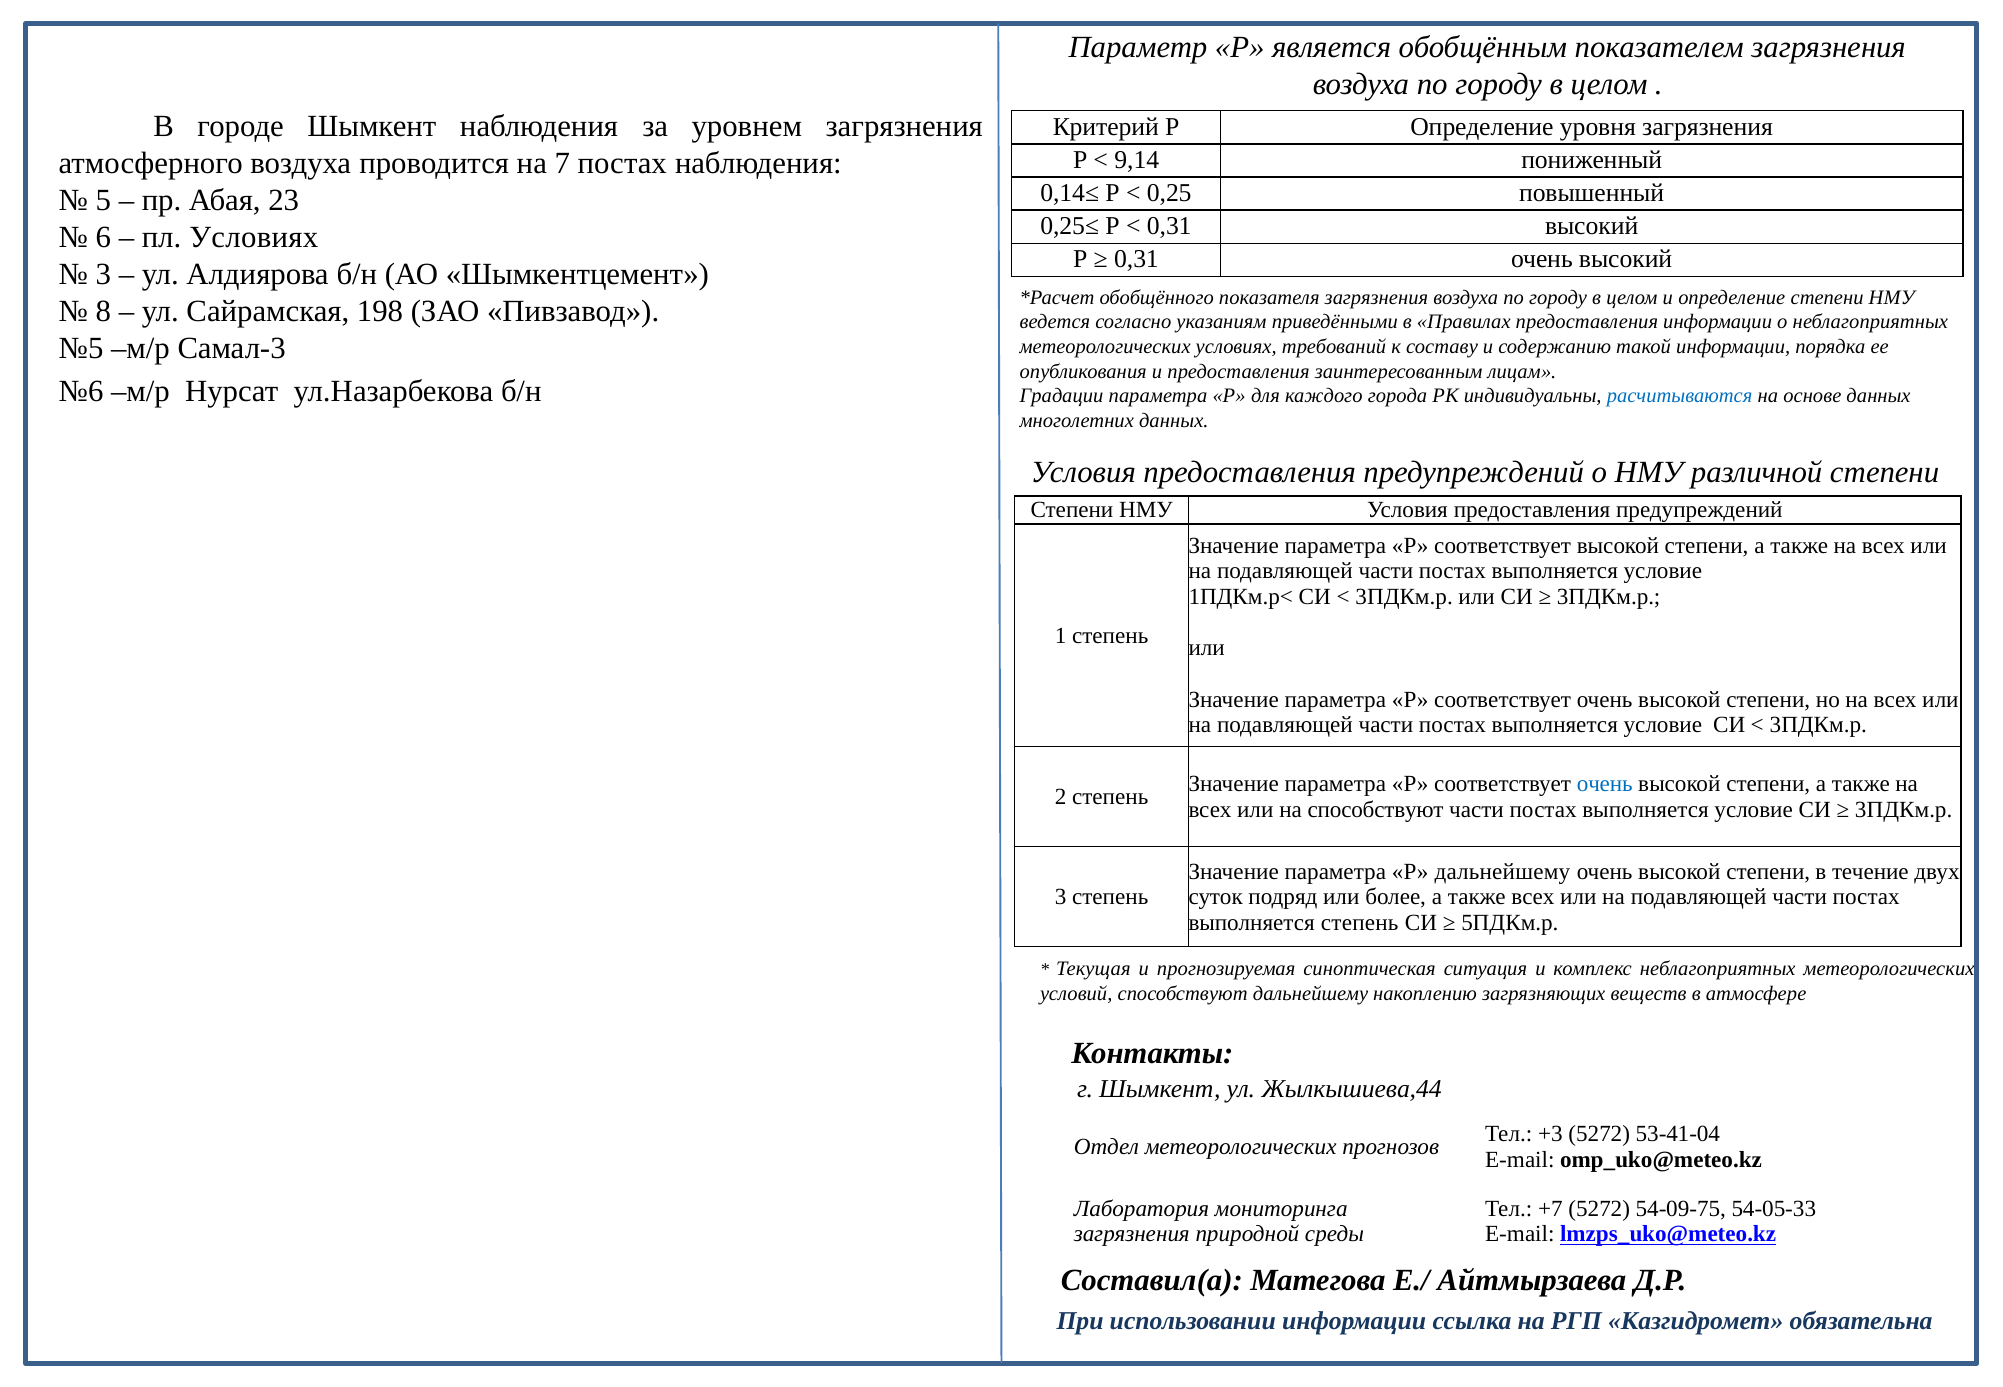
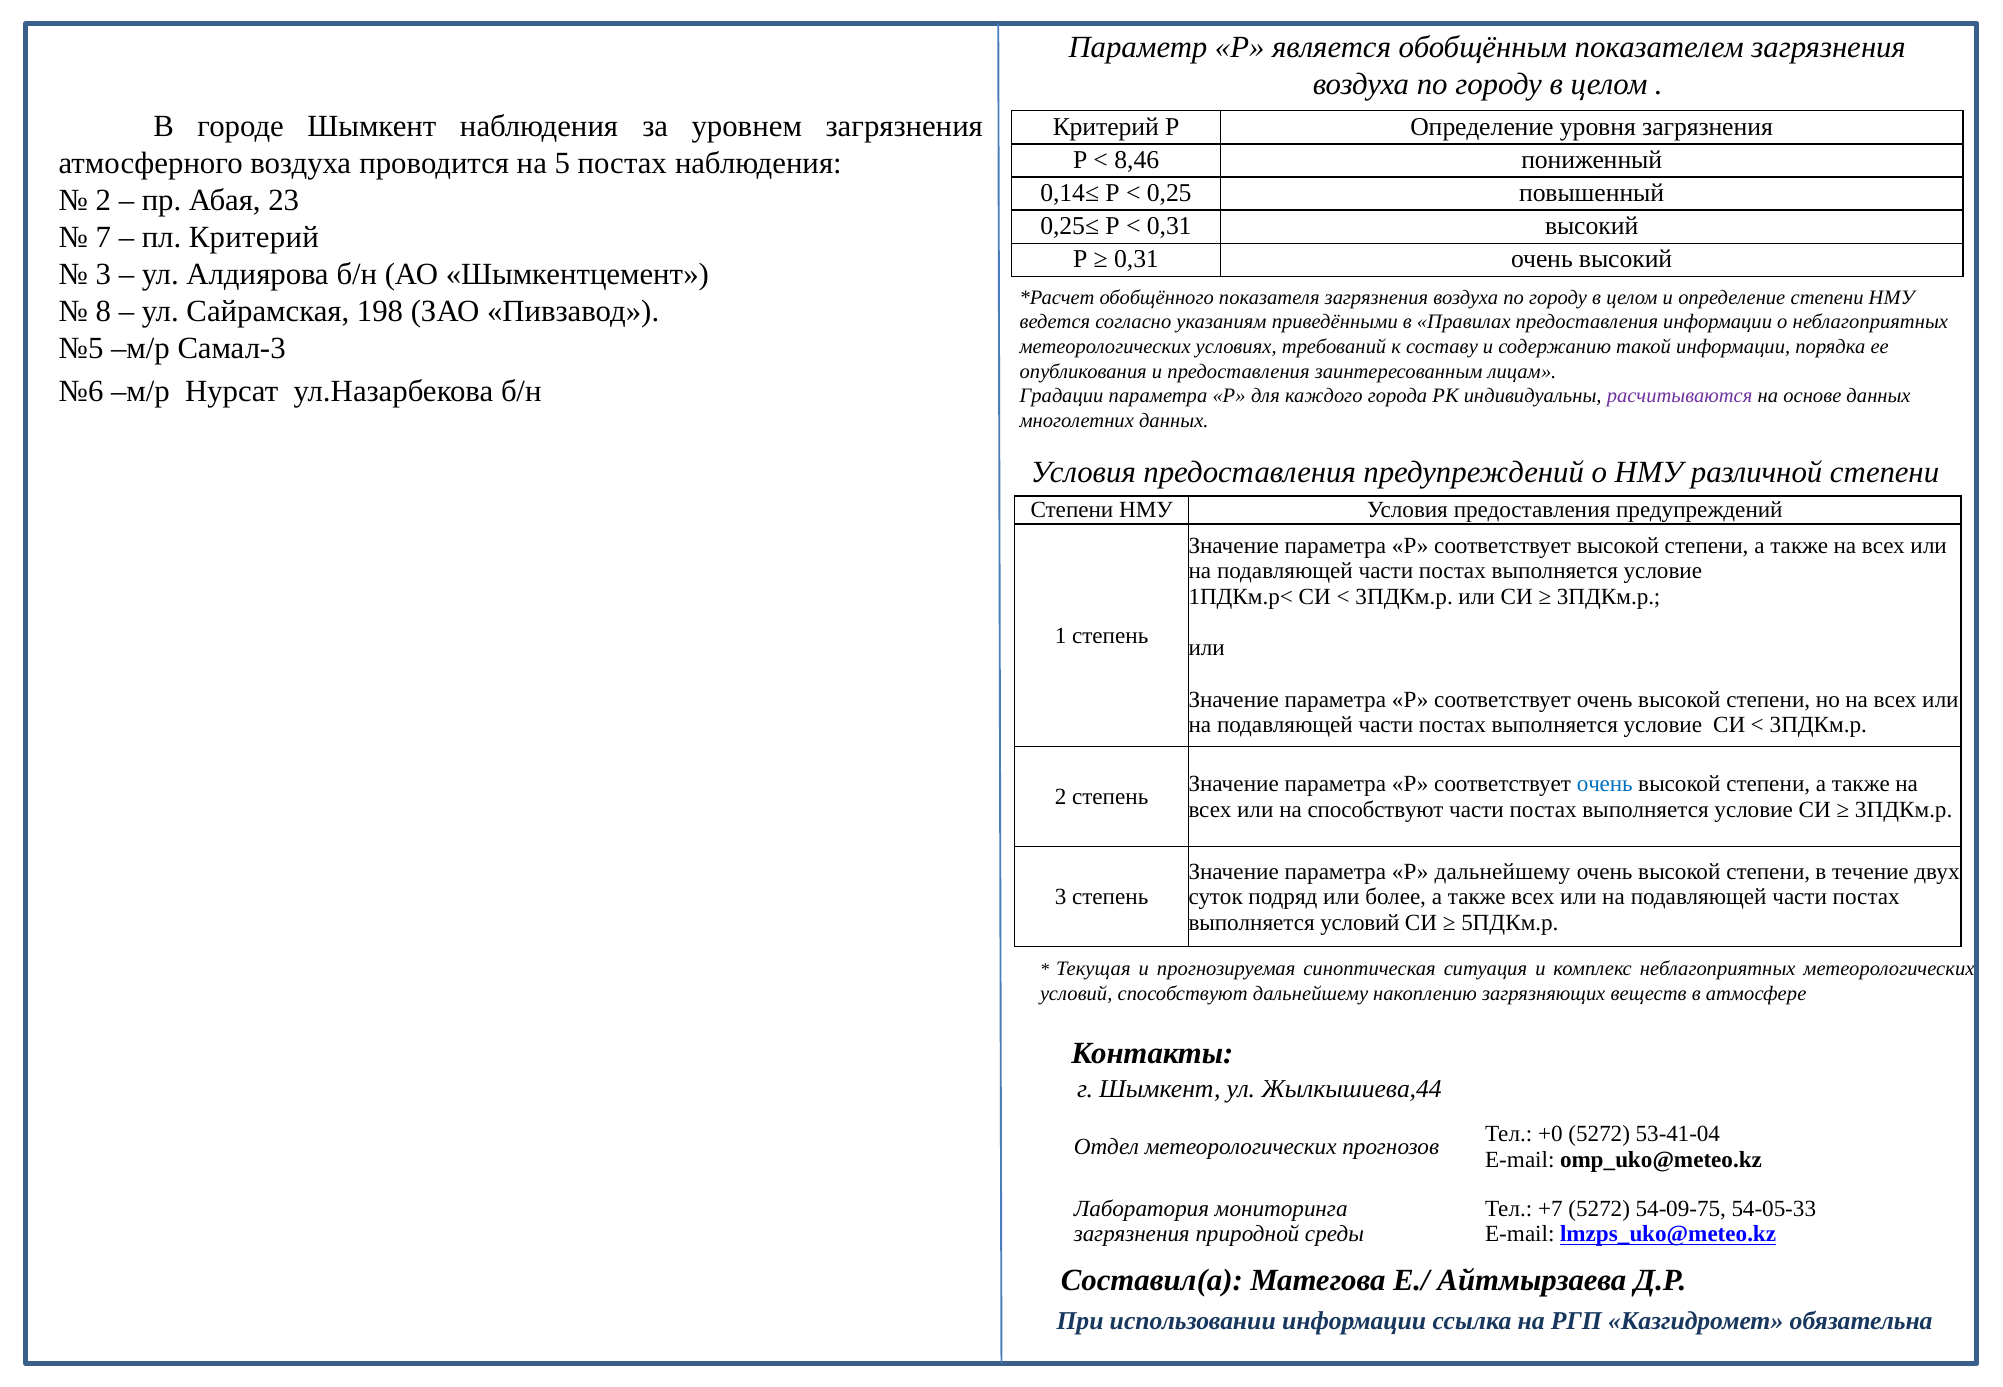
9,14: 9,14 -> 8,46 (1137, 160)
7: 7 -> 5 (562, 163)
5: 5 -> 2 (103, 200)
6: 6 -> 7 (103, 237)
пл Условиях: Условиях -> Критерий (254, 237)
расчитываются colour: blue -> purple (1680, 396)
выполняется степень: степень -> условий (1360, 922)
+3: +3 -> +0 (1551, 1134)
